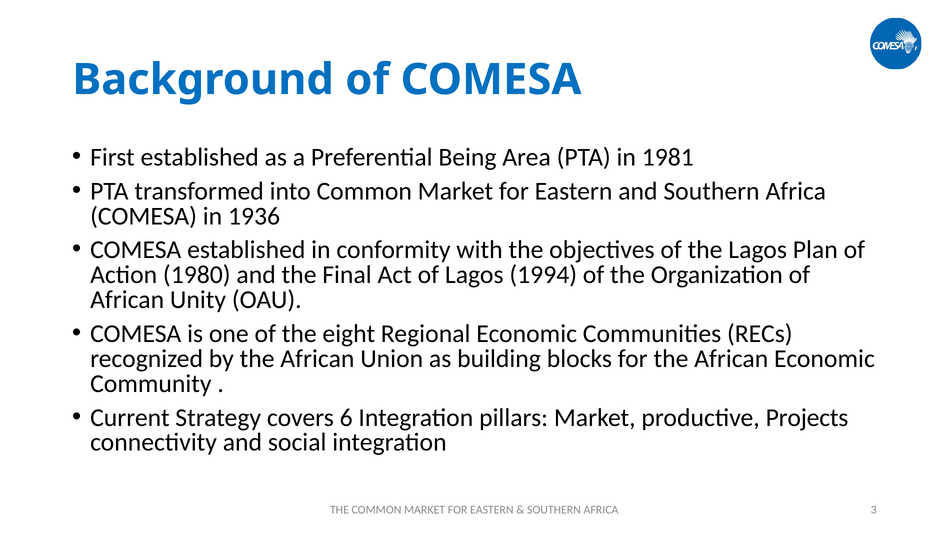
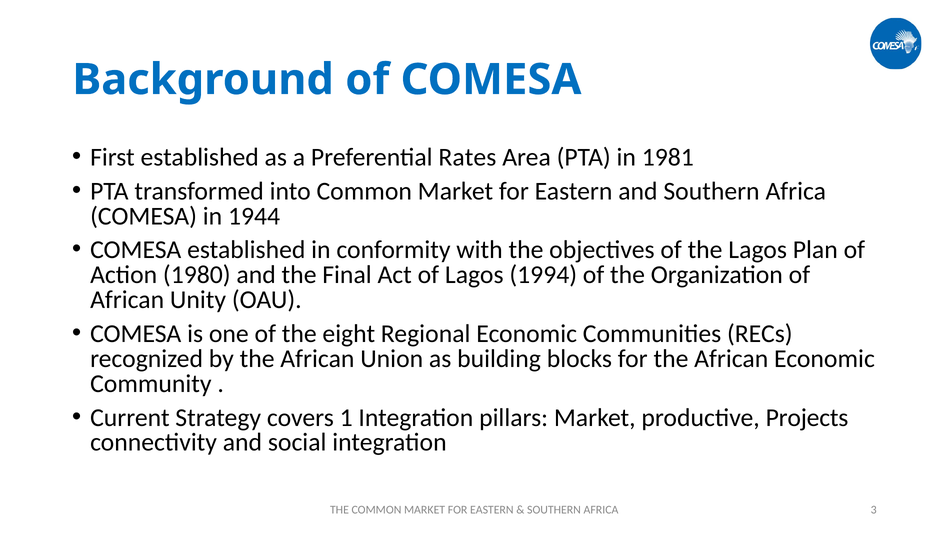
Being: Being -> Rates (467, 157)
1936: 1936 -> 1944 (254, 216)
6: 6 -> 1 (346, 417)
